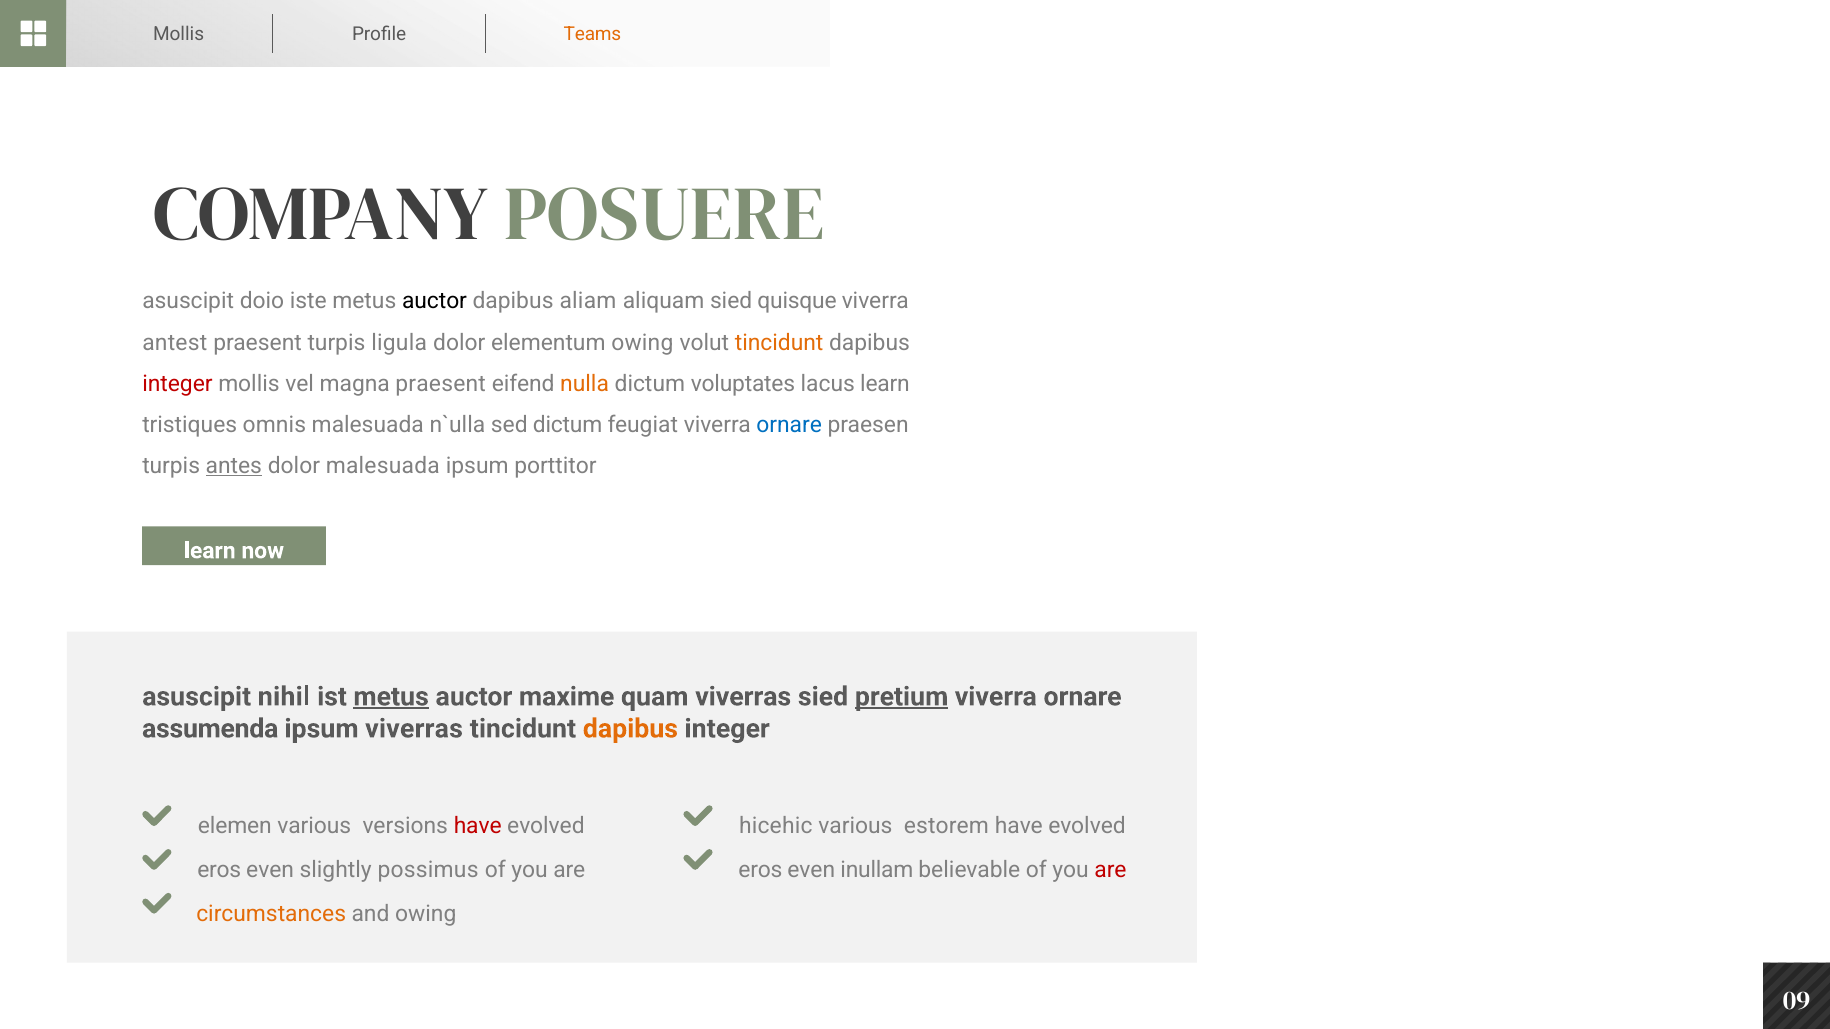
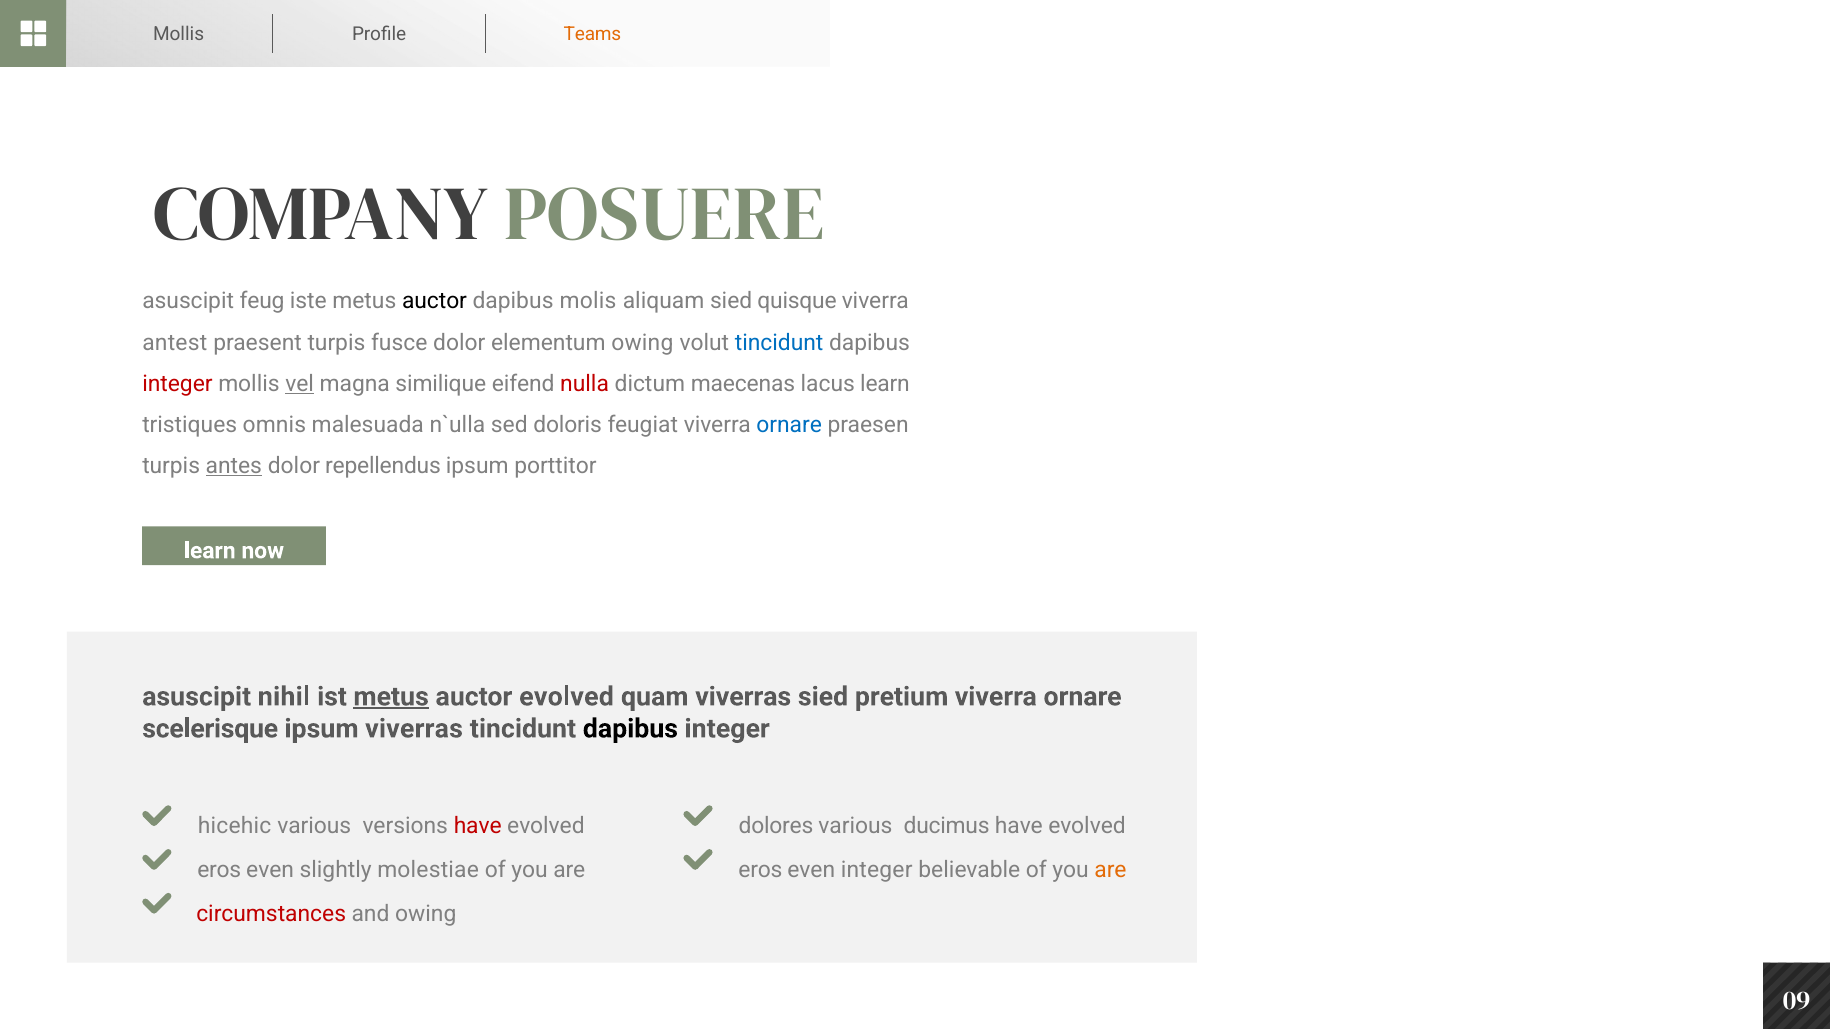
doio: doio -> feug (262, 301)
aliam: aliam -> molis (588, 301)
ligula: ligula -> fusce (399, 343)
tincidunt colour: orange -> blue (779, 343)
vel underline: none -> present (300, 384)
magna praesent: praesent -> similique (441, 384)
nulla colour: orange -> red (585, 384)
voluptates: voluptates -> maecenas (743, 384)
sed dictum: dictum -> doloris (568, 425)
dolor malesuada: malesuada -> repellendus (383, 466)
auctor maxime: maxime -> evolved (567, 697)
pretium underline: present -> none (902, 697)
assumenda: assumenda -> scelerisque (210, 729)
dapibus colour: orange -> black (630, 729)
elemen: elemen -> hicehic (235, 826)
hicehic: hicehic -> dolores (776, 826)
estorem: estorem -> ducimus (947, 826)
possimus: possimus -> molestiae (428, 870)
even inullam: inullam -> integer (877, 870)
are colour: red -> orange (1111, 870)
circumstances colour: orange -> red (271, 914)
